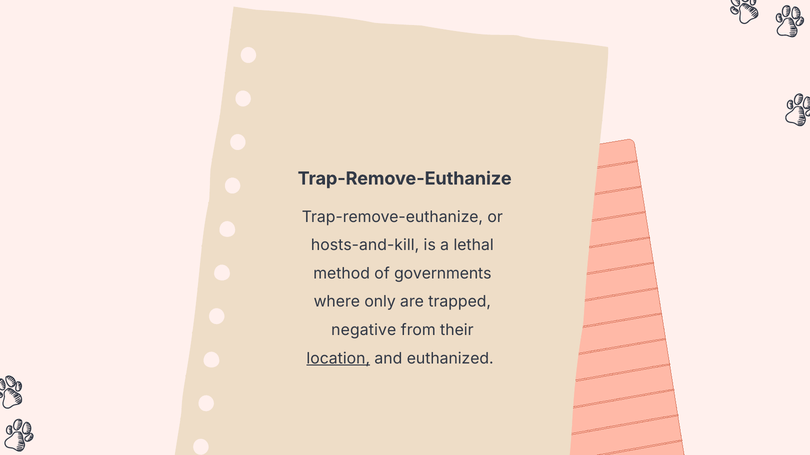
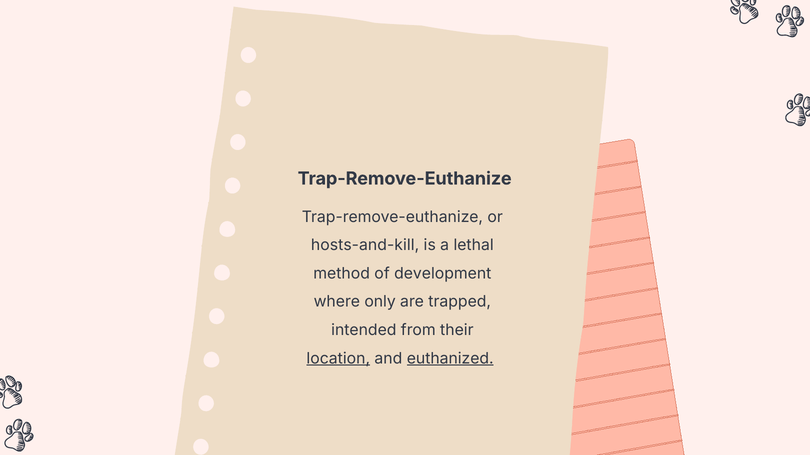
governments: governments -> development (443, 274)
negative: negative -> intended (364, 331)
euthanized underline: none -> present (450, 359)
